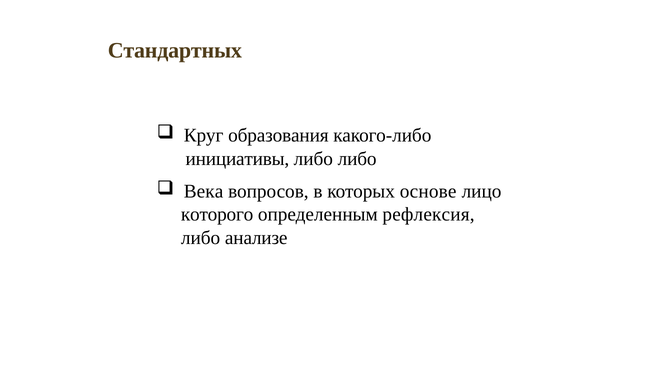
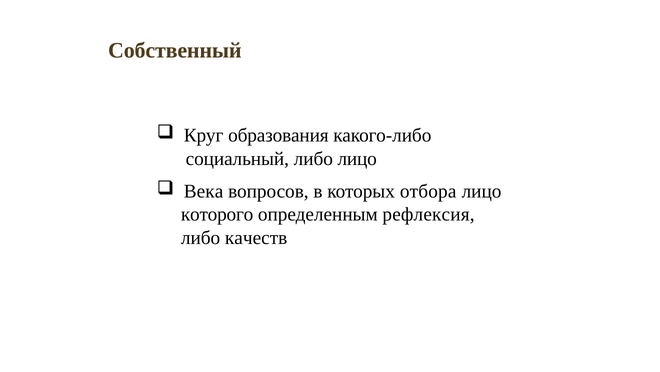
Стандартных: Стандартных -> Собственный (175, 51)
инициативы: инициативы -> социальный (237, 158)
либо либо: либо -> лицо (357, 158)
основе: основе -> отбора (428, 191)
анализе: анализе -> качеств (256, 237)
